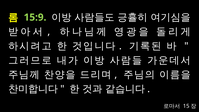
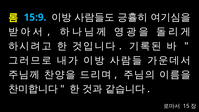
15:9 colour: light green -> light blue (35, 17)
